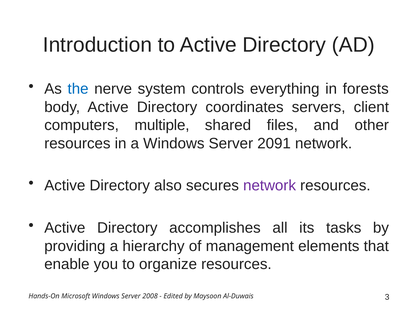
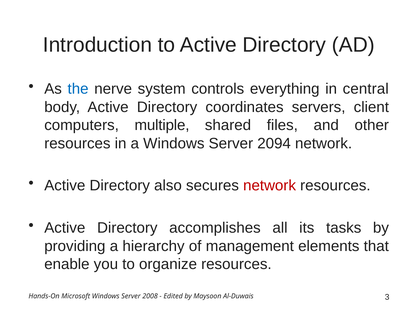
forests: forests -> central (366, 89)
2091: 2091 -> 2094 (274, 143)
network colour: purple -> red (270, 185)
